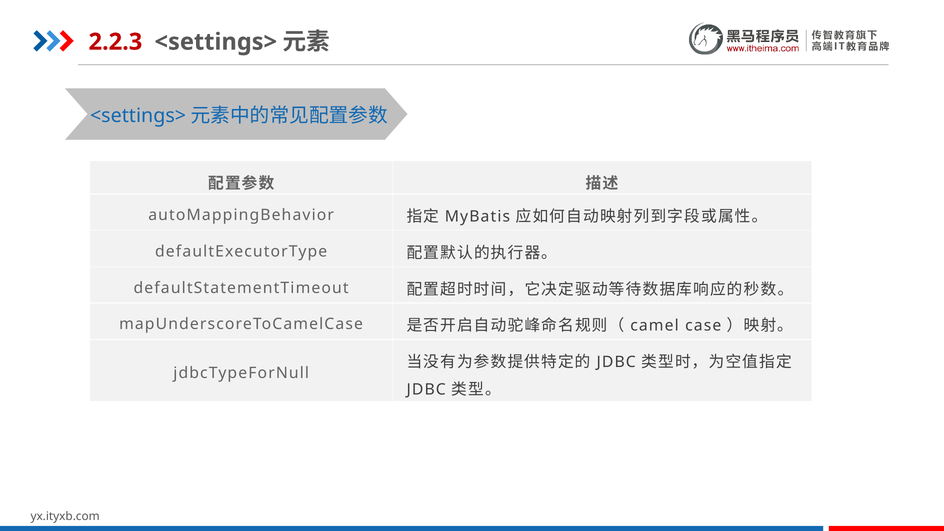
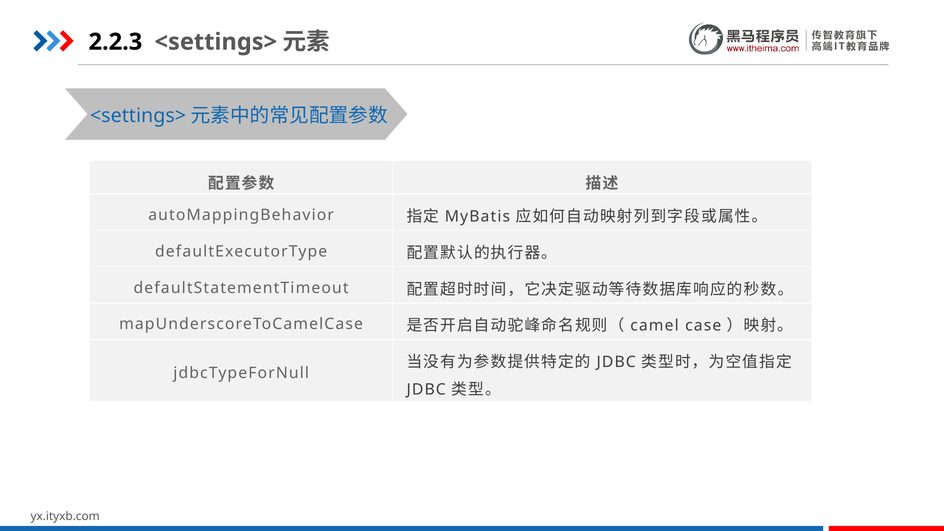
2.2.3 colour: red -> black (115, 42)
